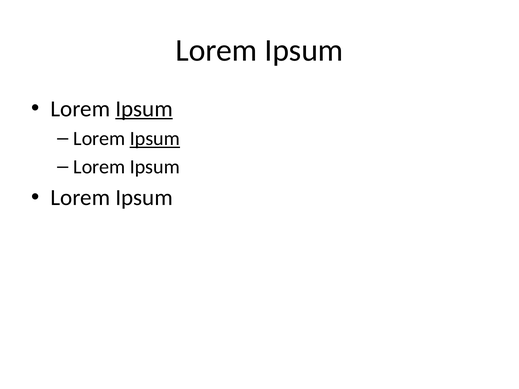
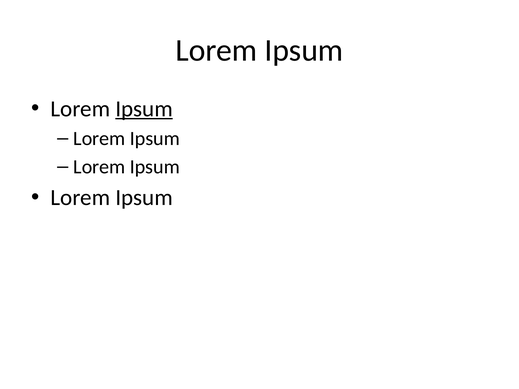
Ipsum underline: present -> none (155, 139)
